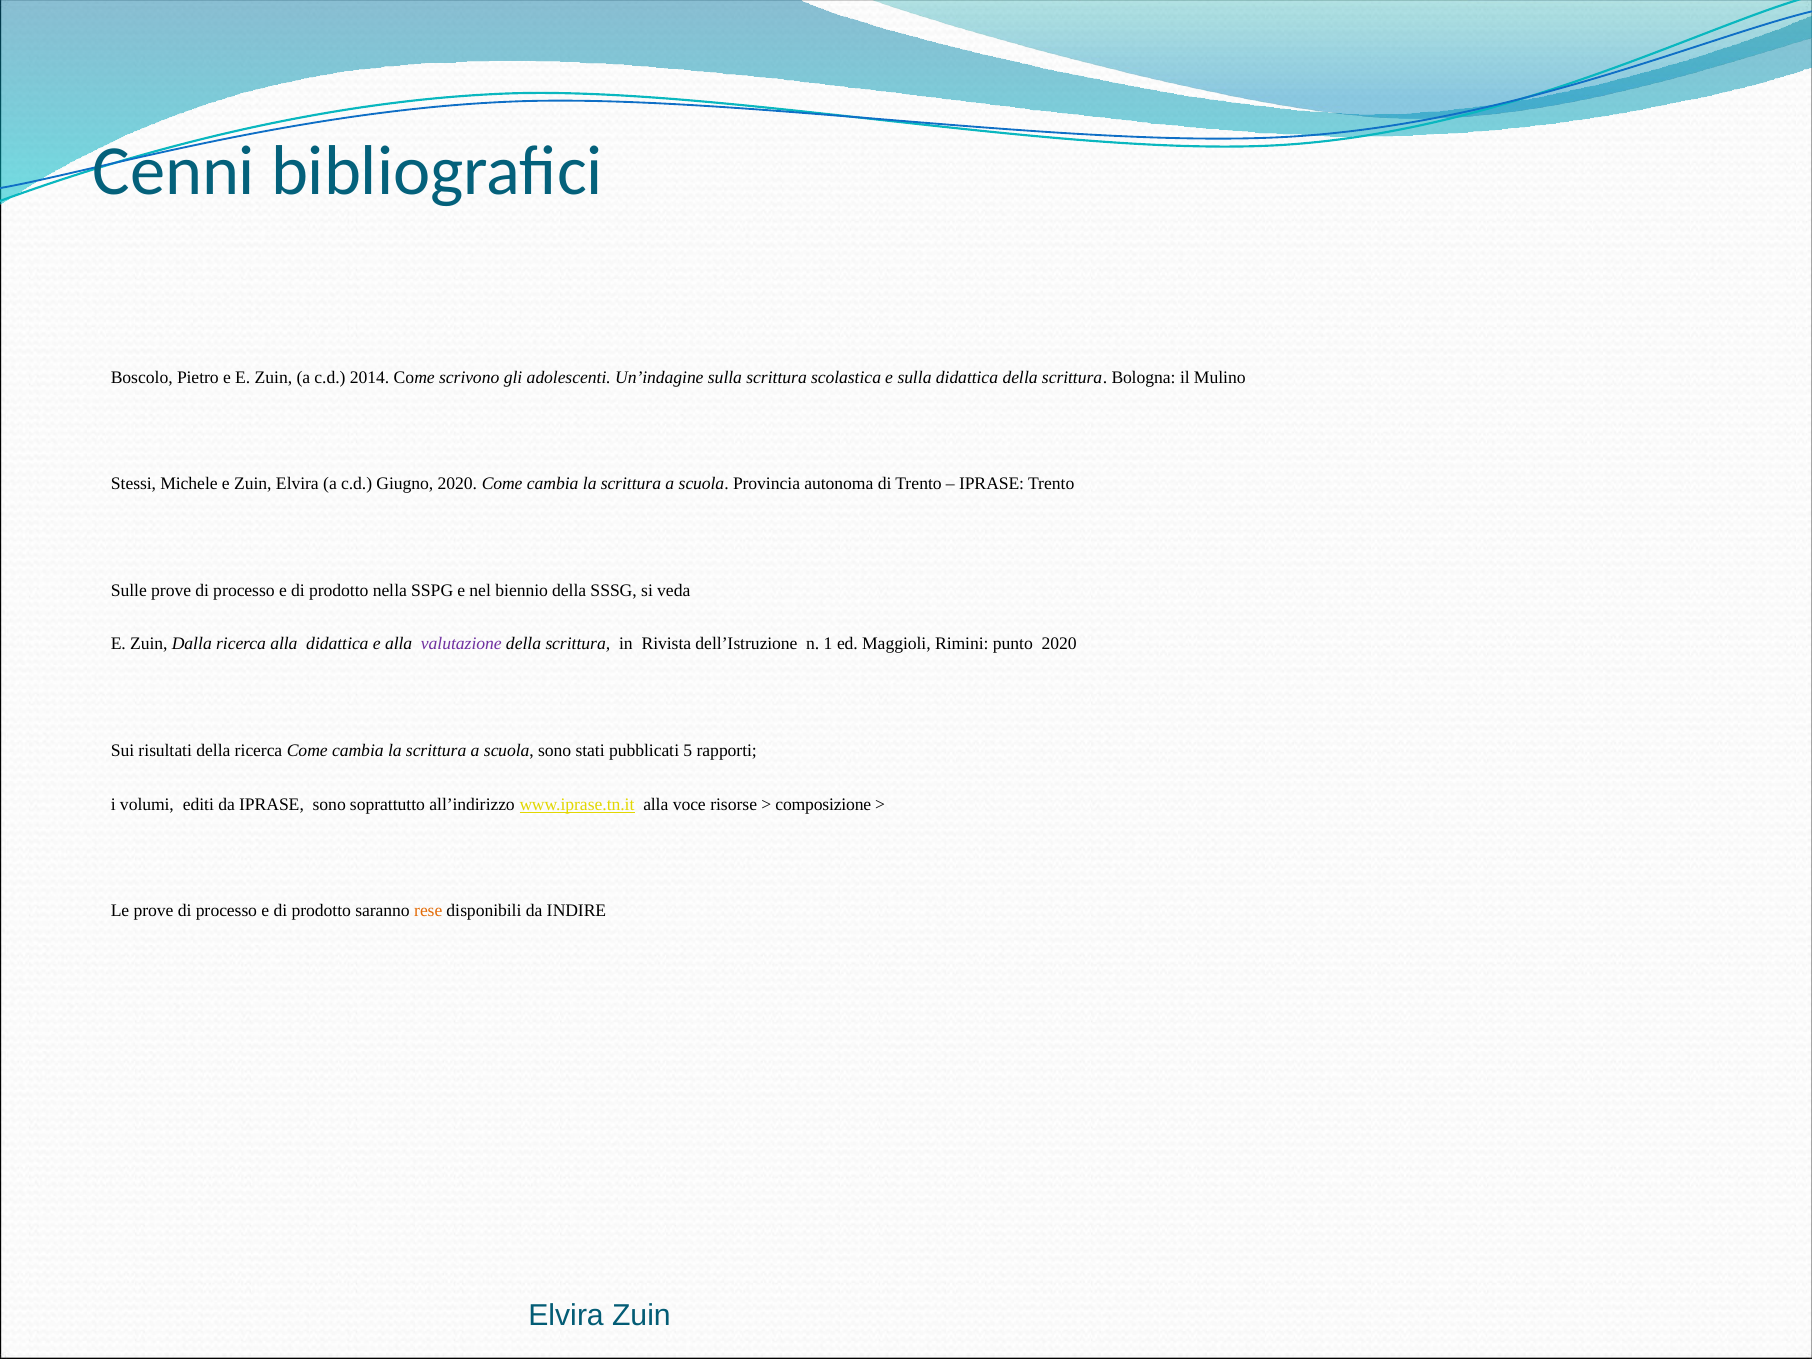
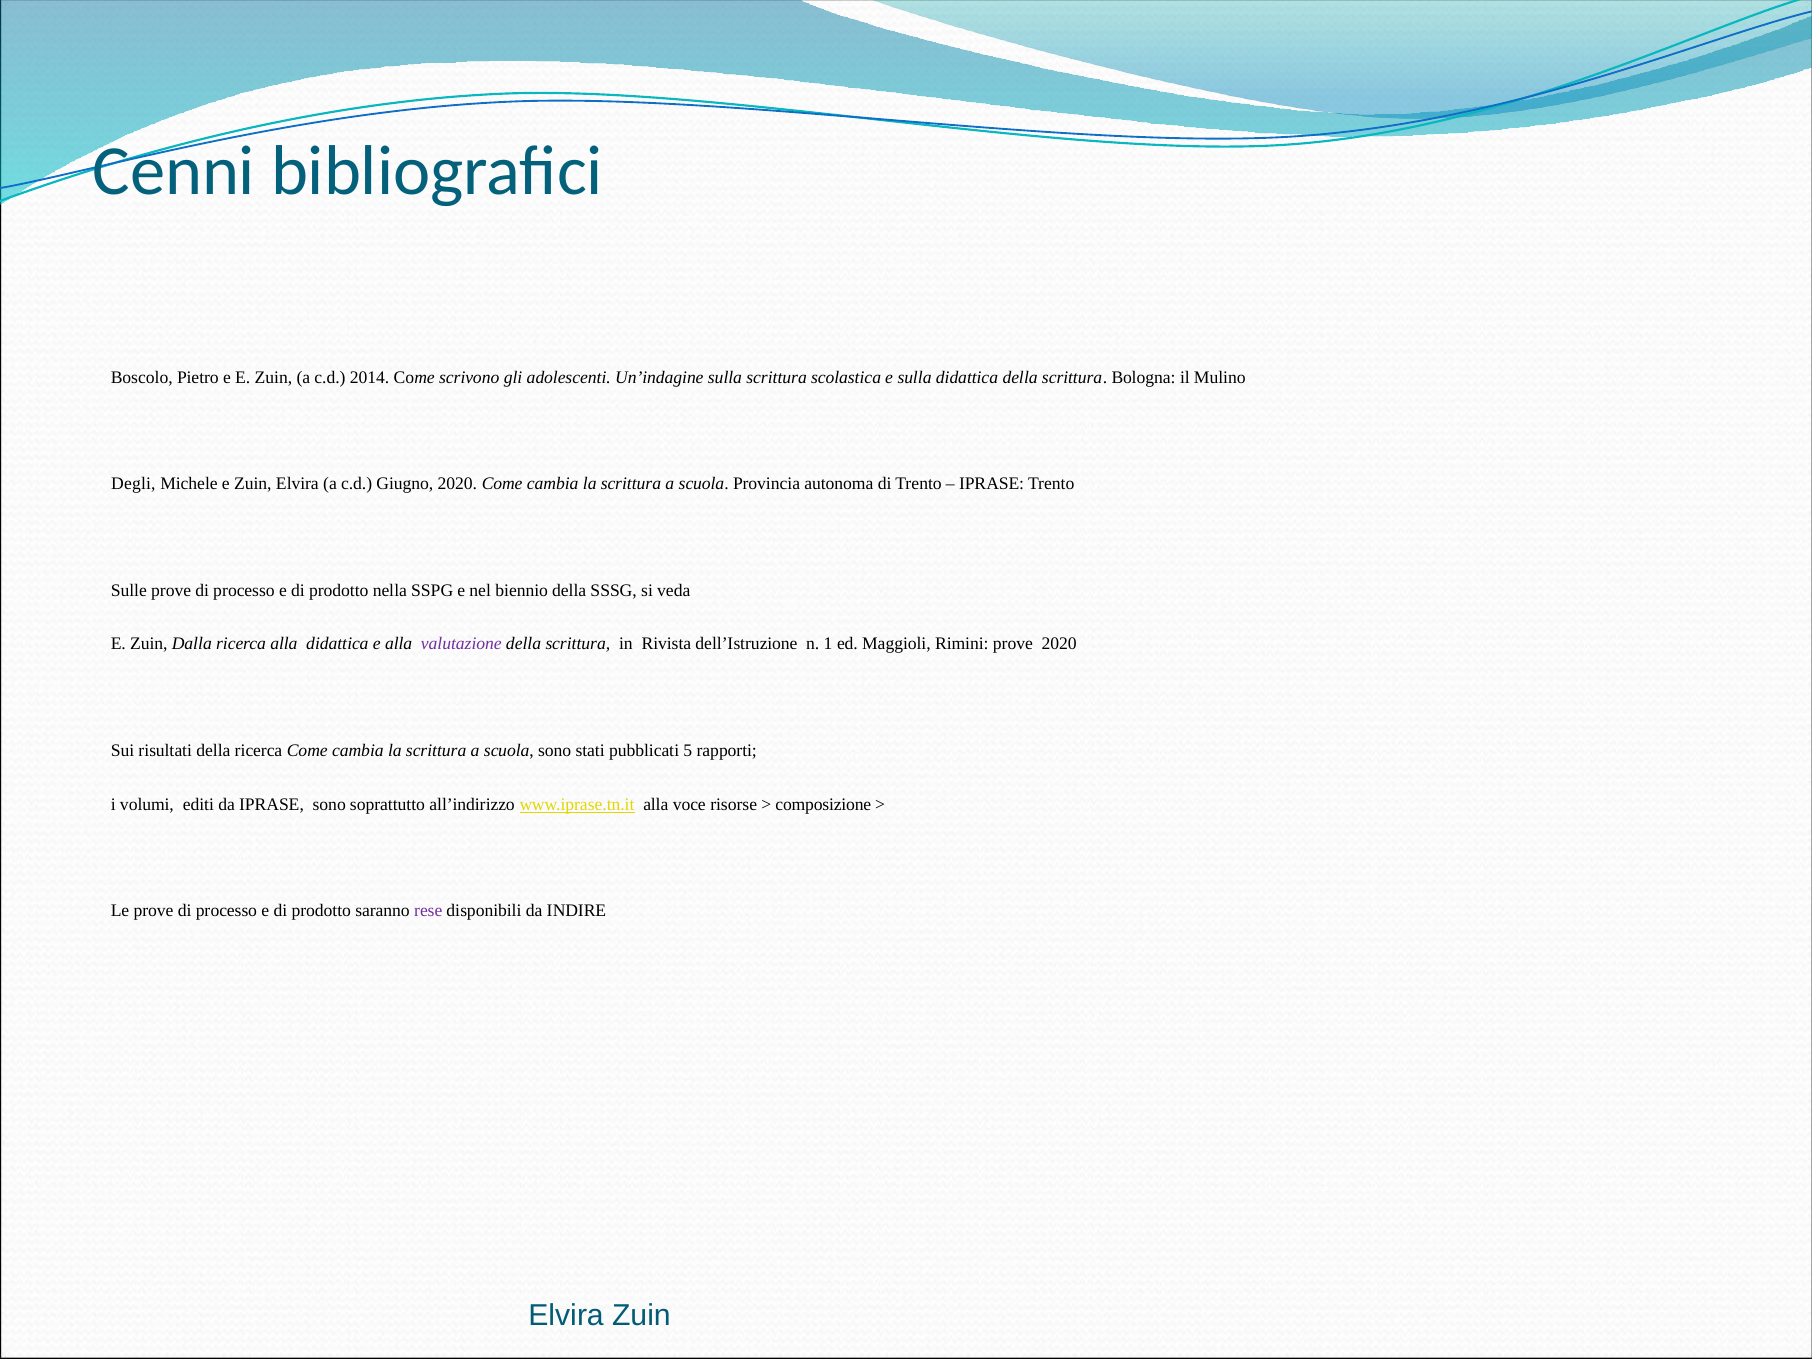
Stessi: Stessi -> Degli (133, 484)
Rimini punto: punto -> prove (1013, 644)
rese colour: orange -> purple (428, 911)
